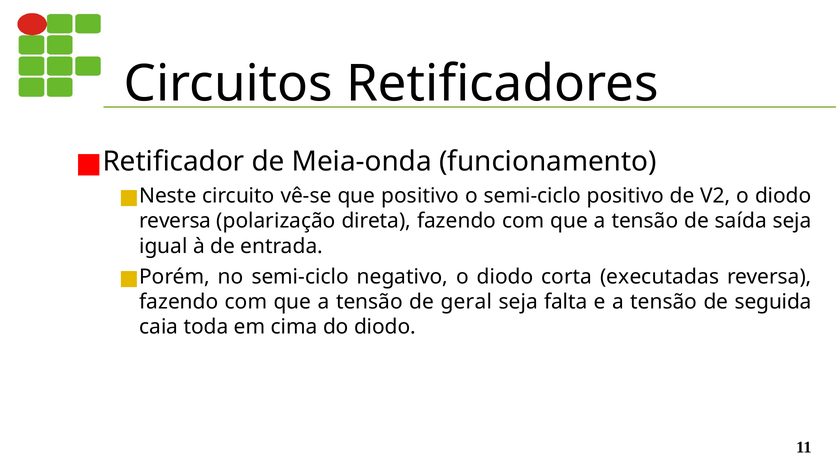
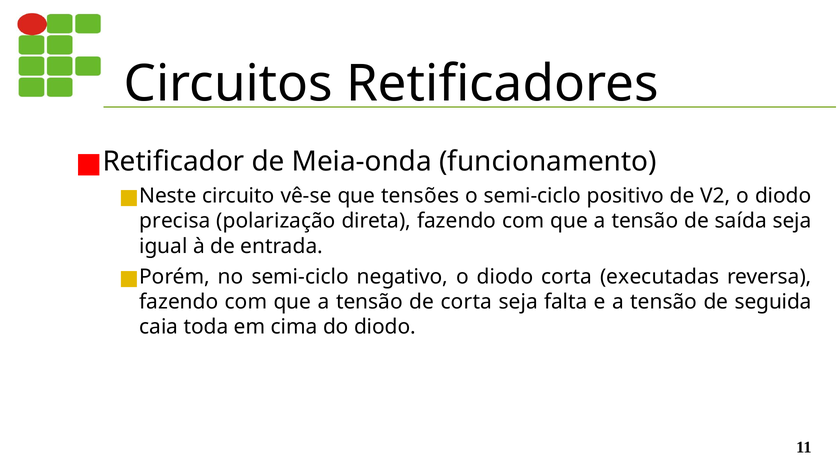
que positivo: positivo -> tensões (420, 196)
reversa: reversa -> precisa (175, 221)
de geral: geral -> corta (466, 302)
